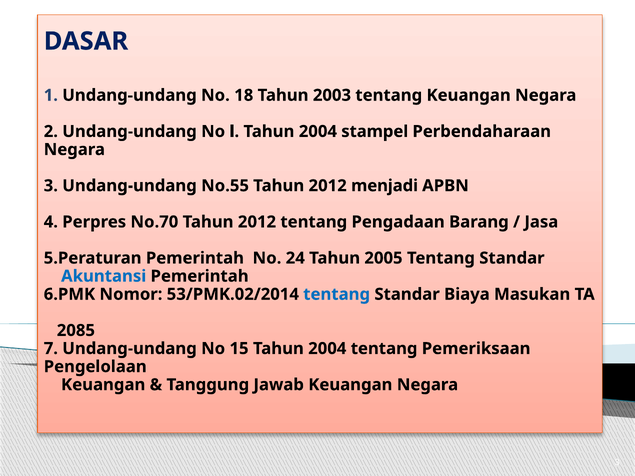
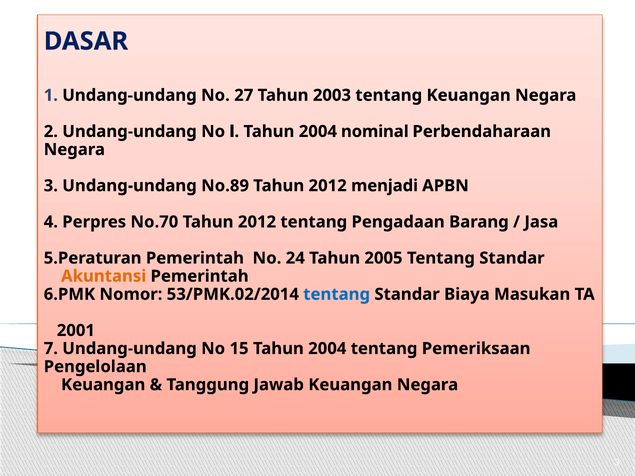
18: 18 -> 27 (244, 95)
stampel: stampel -> nominal (375, 132)
No.55: No.55 -> No.89 (225, 186)
Akuntansi colour: blue -> orange (104, 276)
2085: 2085 -> 2001 (76, 331)
